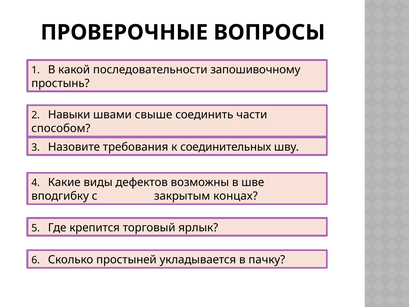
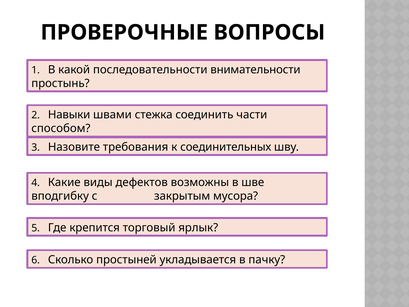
запошивочному: запошивочному -> внимательности (255, 70)
свыше: свыше -> стежка (154, 115)
концах: концах -> мусора (236, 196)
